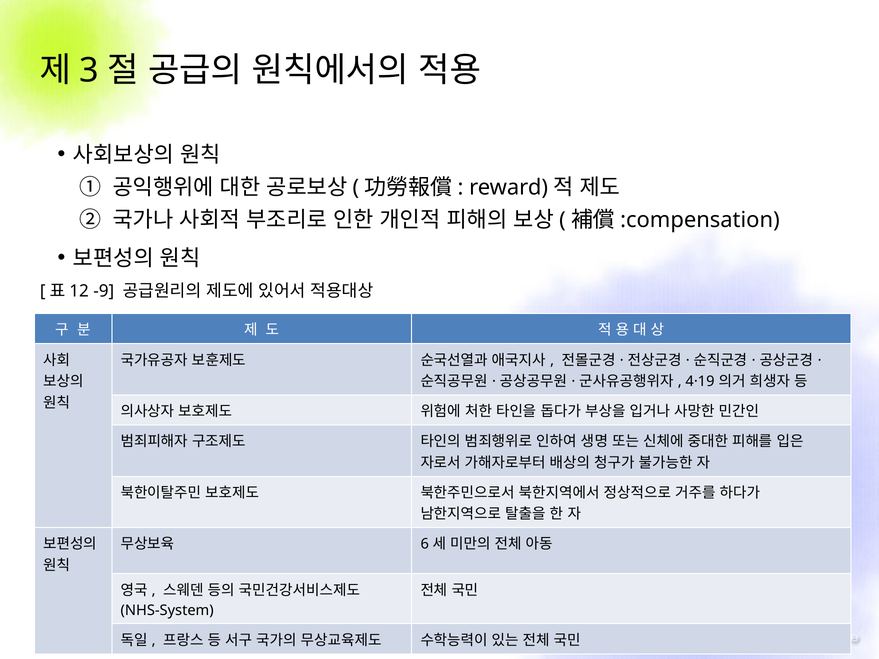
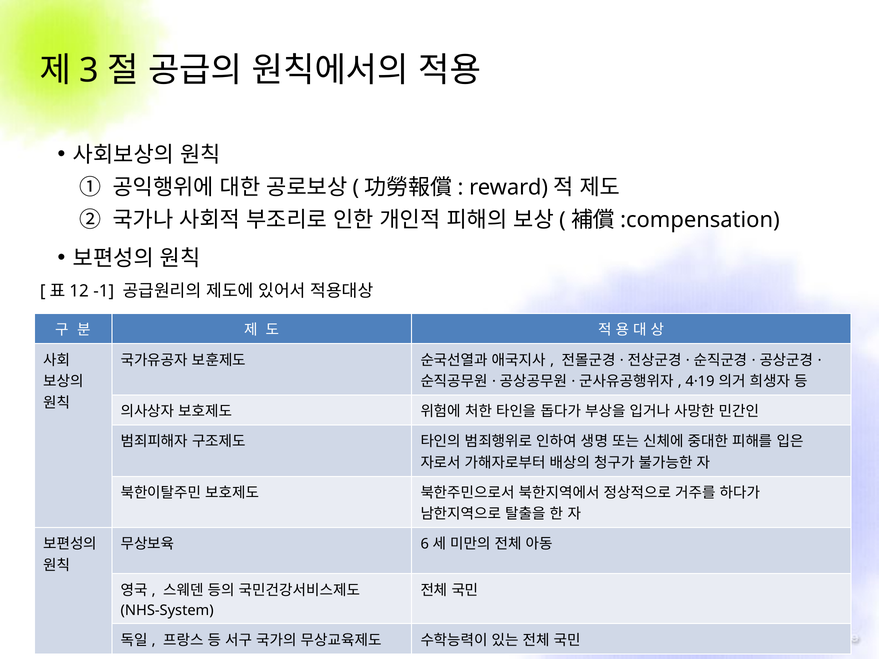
-9: -9 -> -1 (104, 291)
